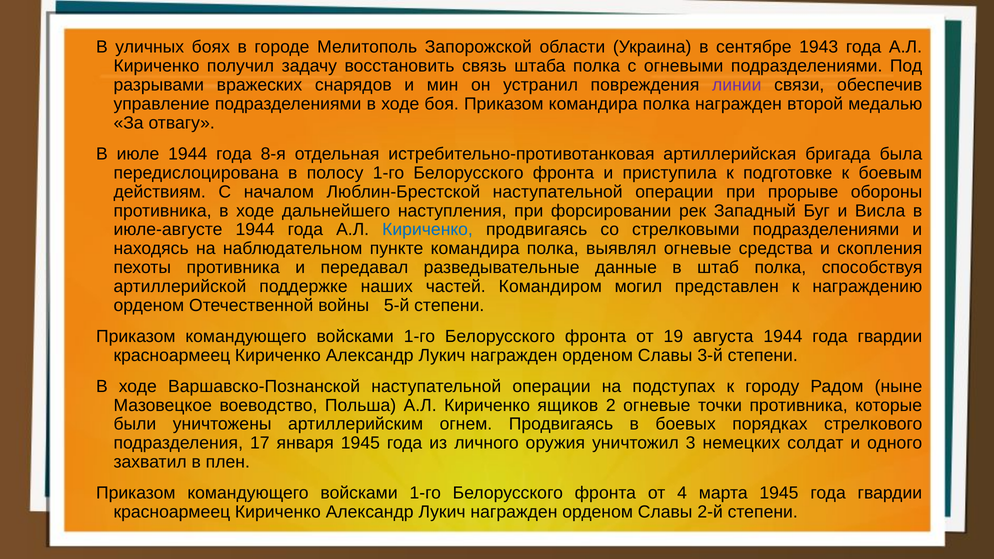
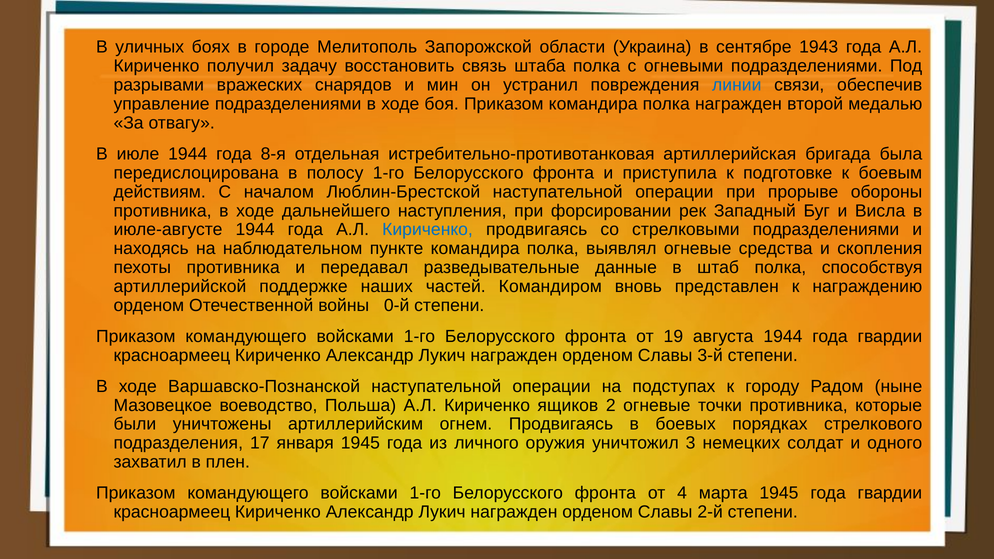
линии colour: purple -> blue (737, 85)
могил: могил -> вновь (638, 287)
5-й: 5-й -> 0-й (397, 306)
